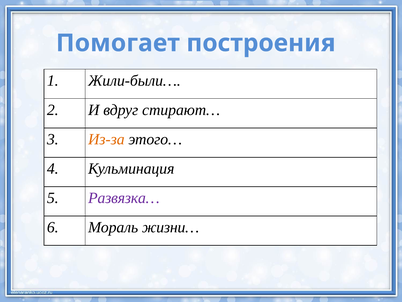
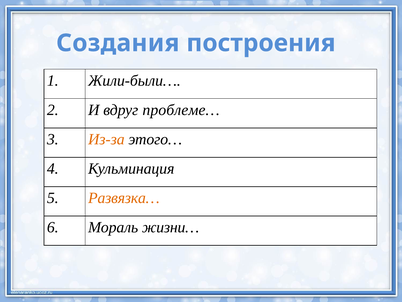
Помогает: Помогает -> Создания (118, 43)
стирают…: стирают… -> проблеме… (181, 110)
Развязка… colour: purple -> orange (124, 198)
